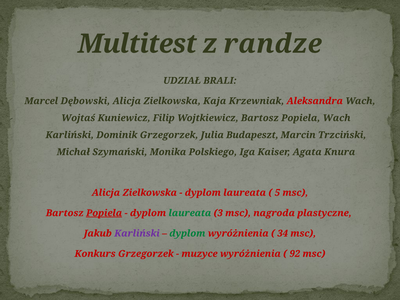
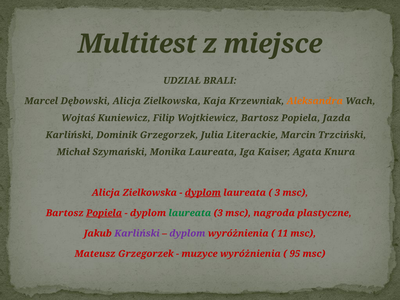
randze: randze -> miejsce (273, 44)
Aleksandra colour: red -> orange (315, 101)
Popiela Wach: Wach -> Jazda (337, 118)
Budapeszt: Budapeszt -> Literackie (252, 135)
Monika Polskiego: Polskiego -> Laureata (213, 152)
dyplom underline: none -> present (203, 193)
5: 5 -> 3 (277, 193)
dyplom colour: green -> purple (187, 233)
34: 34 -> 11 (283, 233)
Konkurs: Konkurs -> Mateusz (95, 254)
92: 92 -> 95 (295, 254)
